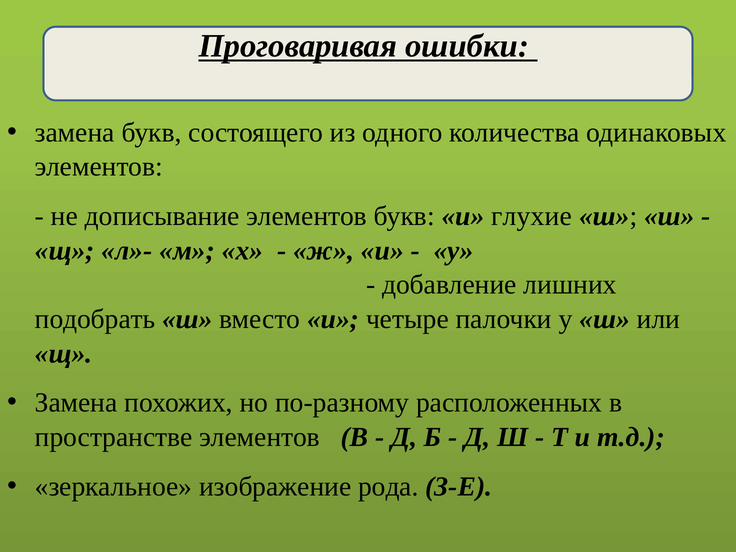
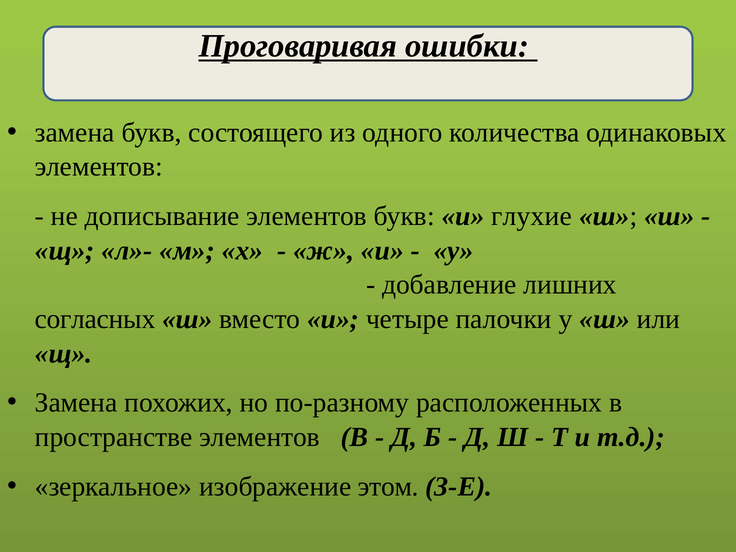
подобрать: подобрать -> согласных (95, 319)
рода: рода -> этом (388, 486)
